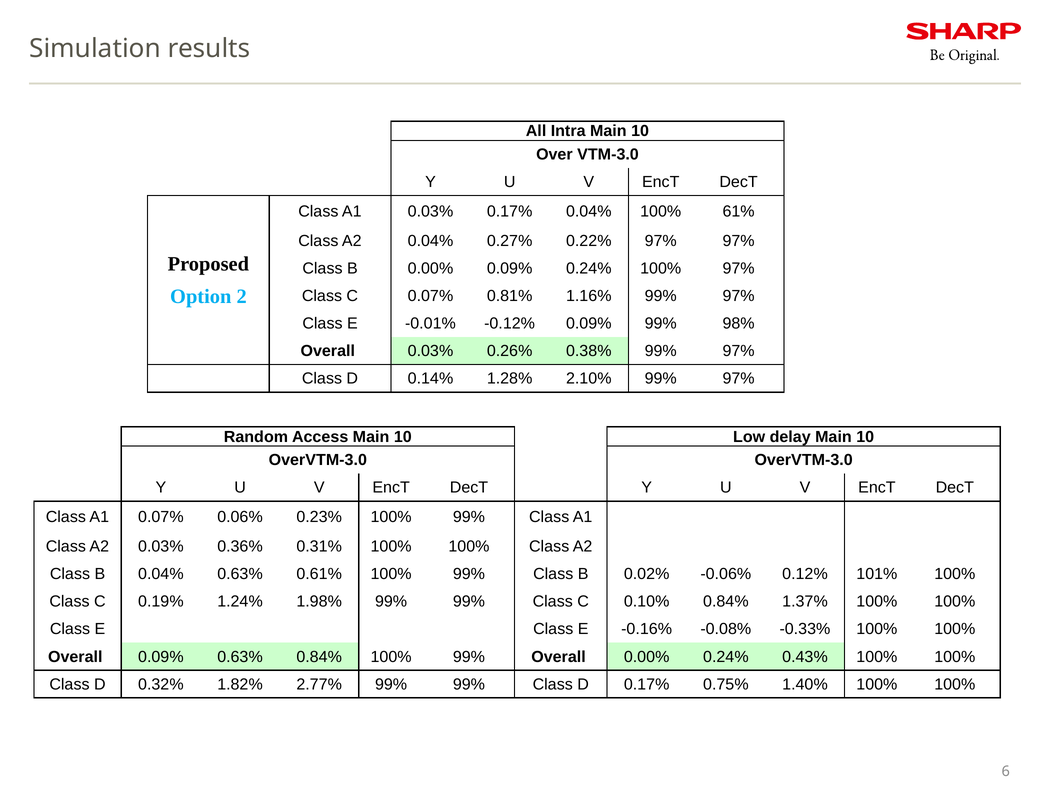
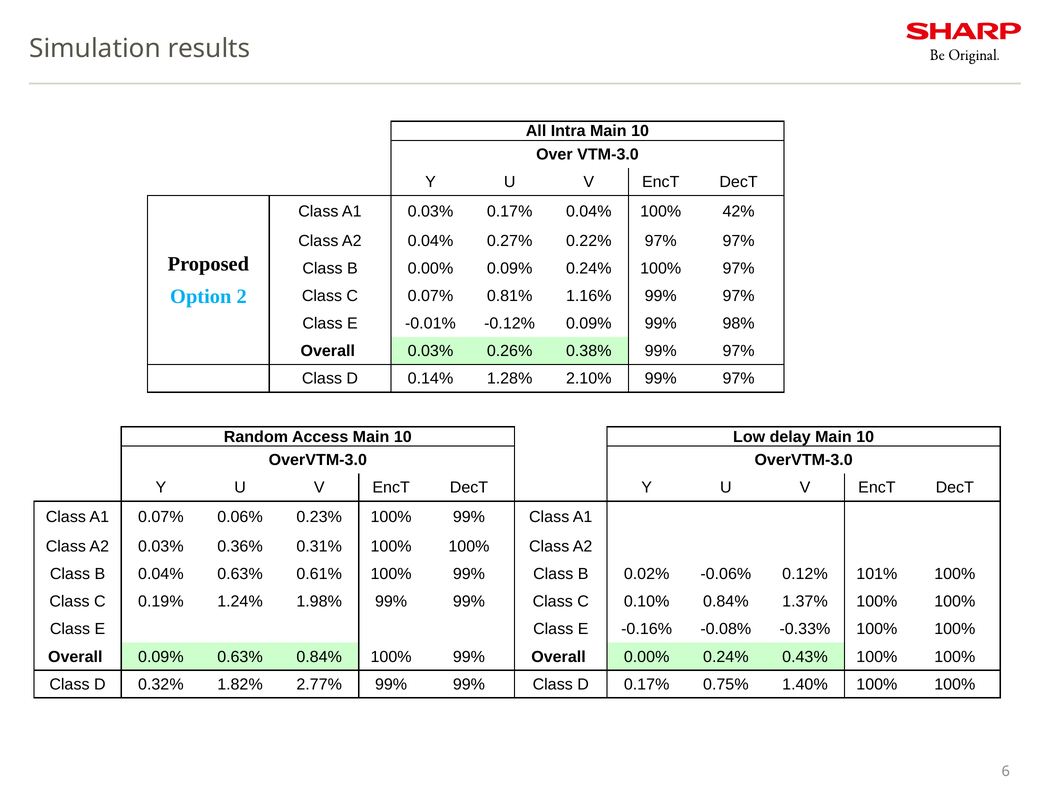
61%: 61% -> 42% (739, 212)
